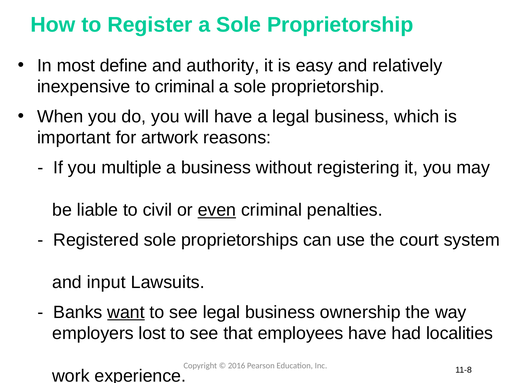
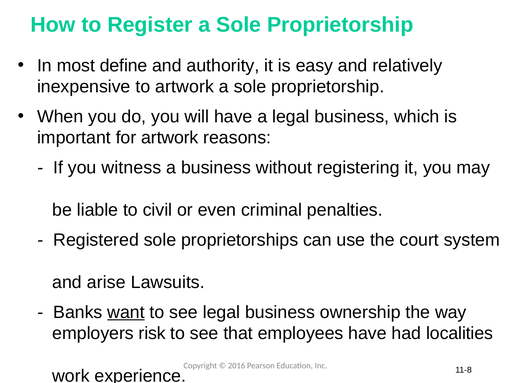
to criminal: criminal -> artwork (185, 87)
multiple: multiple -> witness (131, 168)
even underline: present -> none (217, 210)
input: input -> arise (106, 283)
lost: lost -> risk (152, 334)
